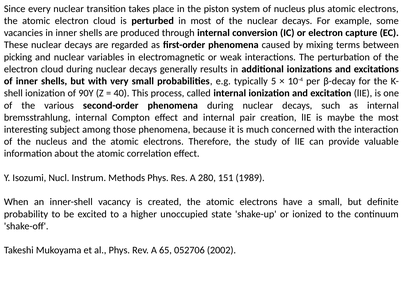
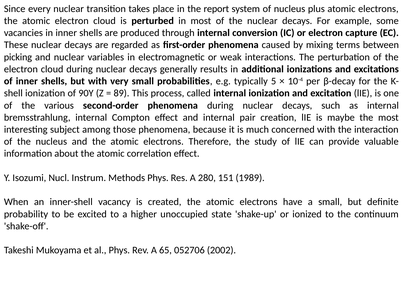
piston: piston -> report (216, 9)
40: 40 -> 89 (122, 93)
